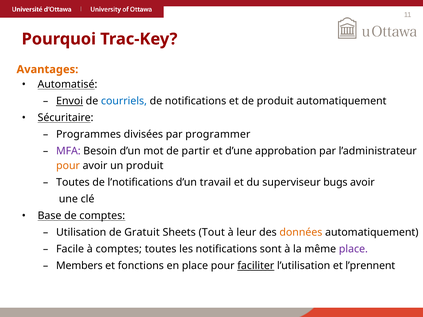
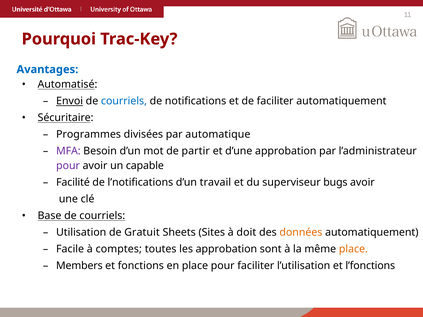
Avantages colour: orange -> blue (47, 70)
de produit: produit -> faciliter (275, 101)
programmer: programmer -> automatique (218, 135)
pour colour: orange -> purple (68, 166)
un produit: produit -> capable (145, 166)
Toutes: Toutes -> Facilité (73, 183)
Base de comptes: comptes -> courriels (102, 216)
Tout: Tout -> Sites (212, 233)
leur: leur -> doit (246, 233)
les notifications: notifications -> approbation (226, 249)
place colour: purple -> orange (353, 249)
faciliter underline: present -> none (256, 266)
l’prennent: l’prennent -> l’fonctions (370, 266)
